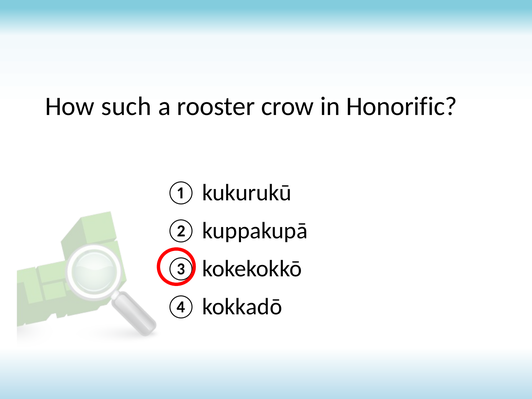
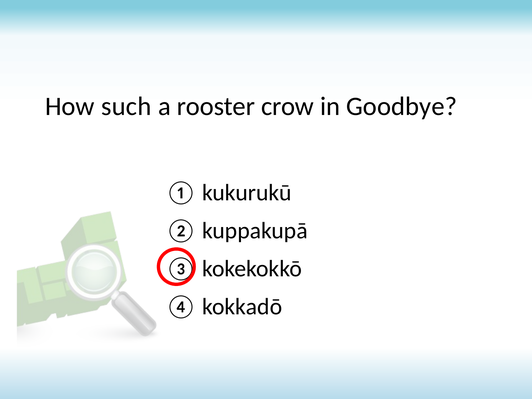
Honorific: Honorific -> Goodbye (402, 107)
